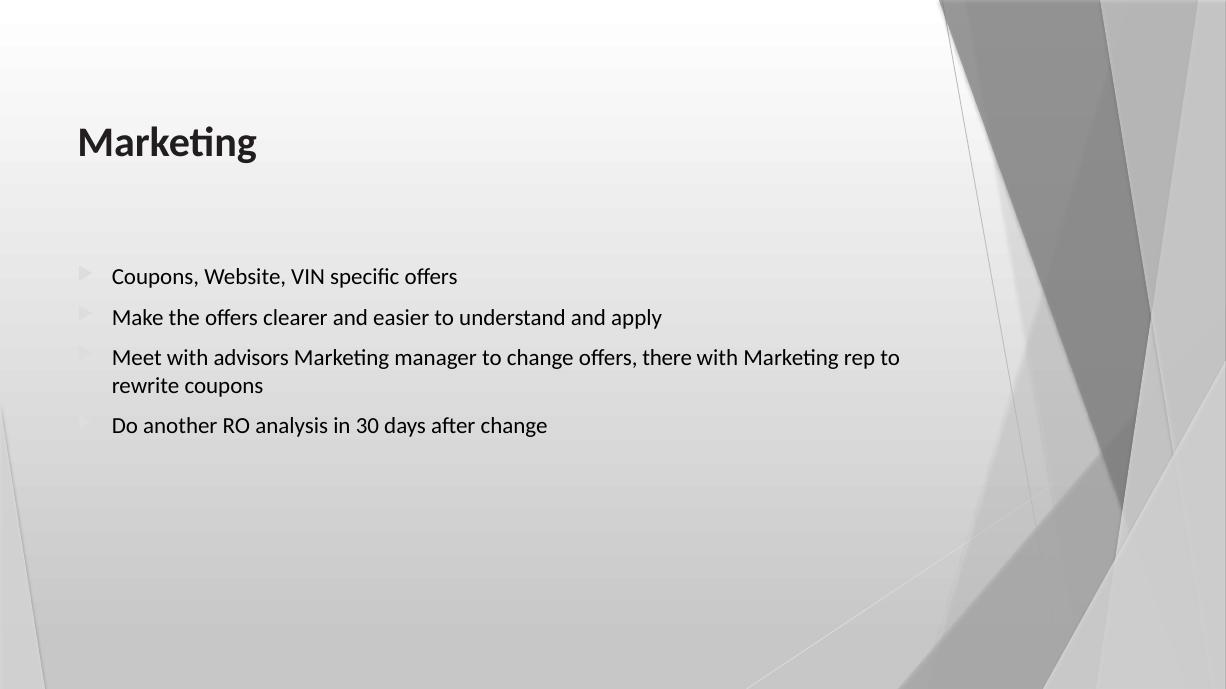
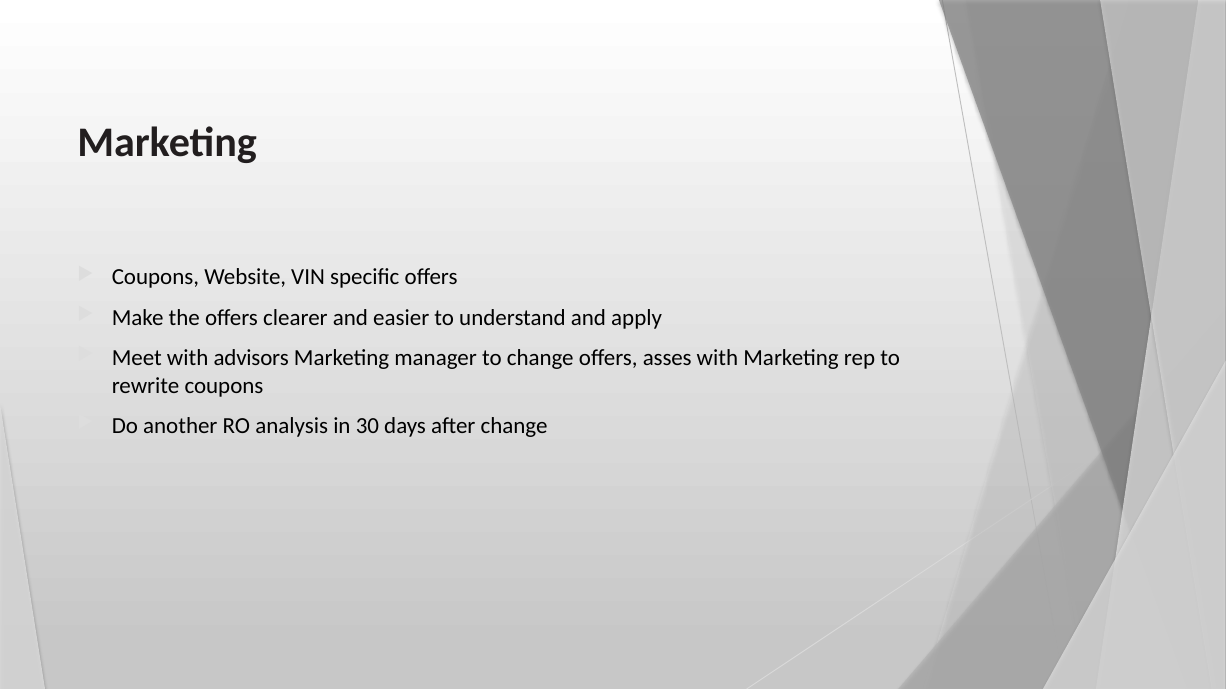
there: there -> asses (667, 358)
